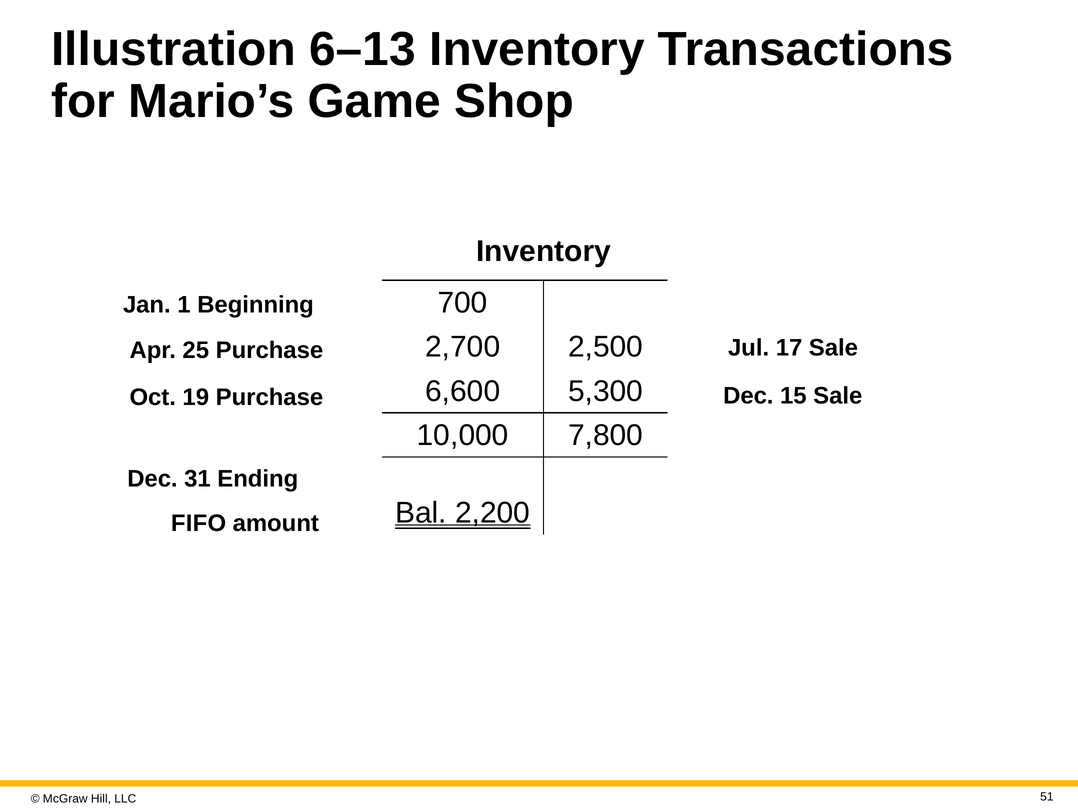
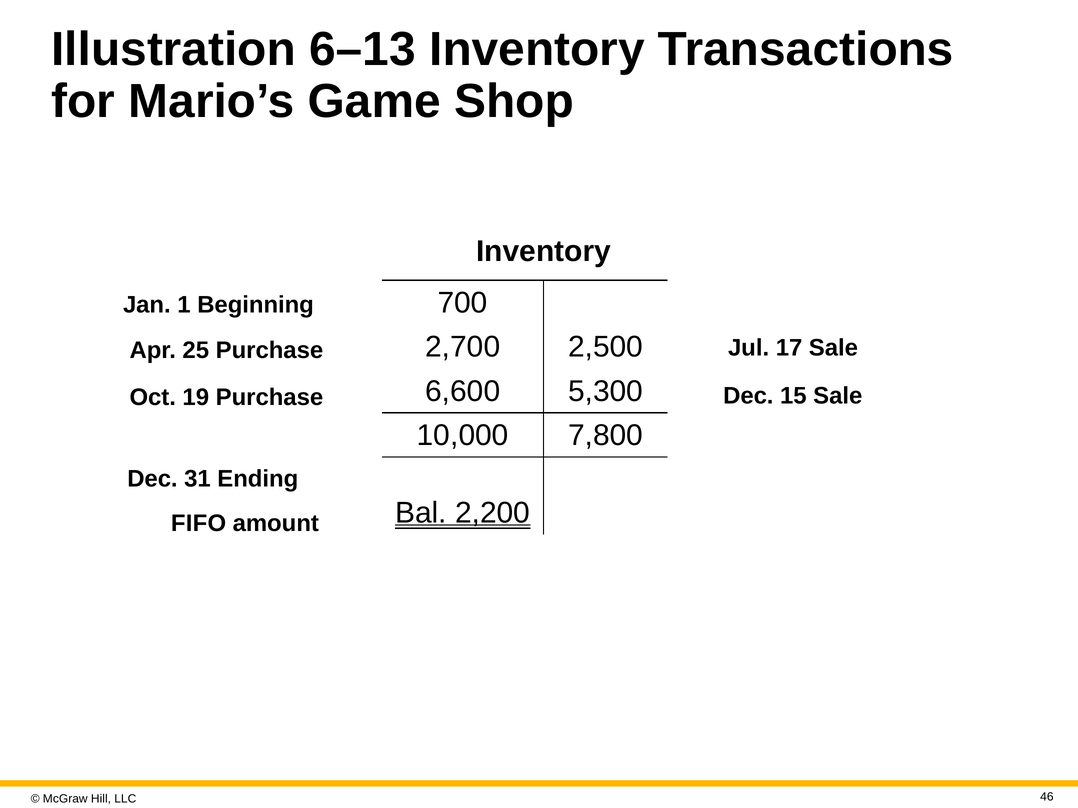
51: 51 -> 46 (1047, 797)
